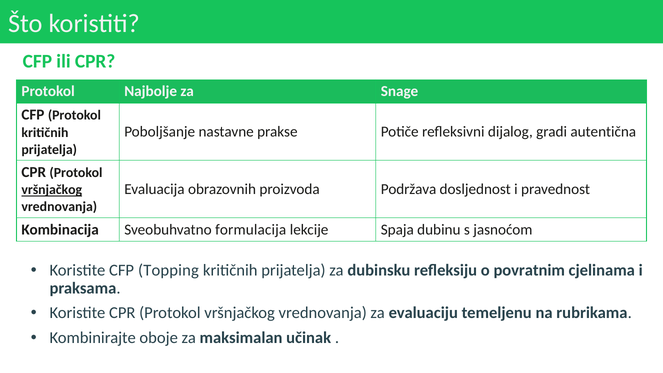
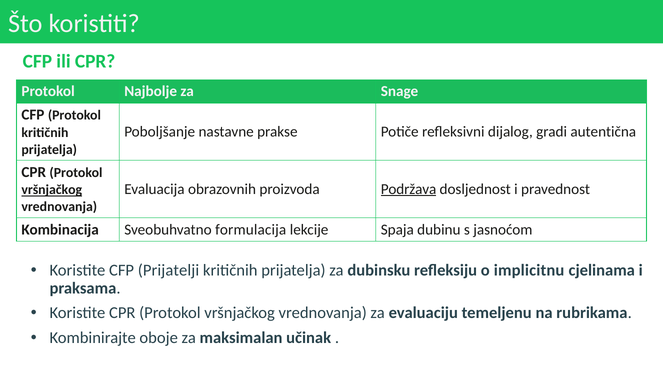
Podržava underline: none -> present (409, 189)
Topping: Topping -> Prijatelji (168, 270)
povratnim: povratnim -> implicitnu (529, 270)
